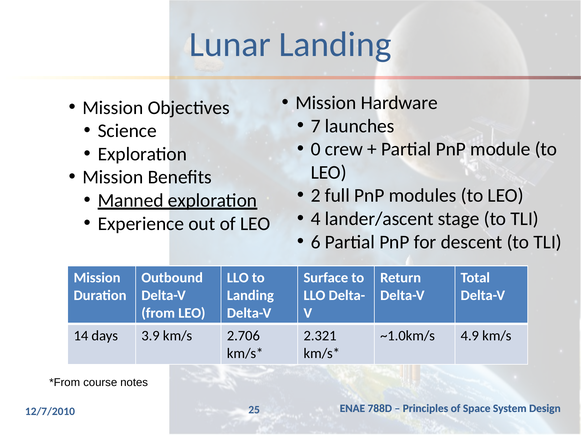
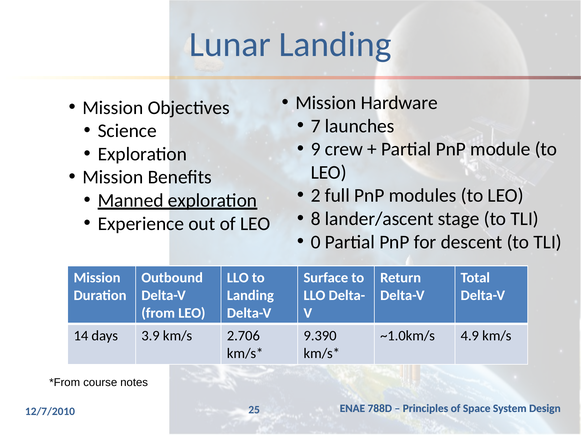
0: 0 -> 9 (316, 149)
4: 4 -> 8 (316, 219)
6: 6 -> 0 (316, 242)
2.321: 2.321 -> 9.390 (320, 336)
